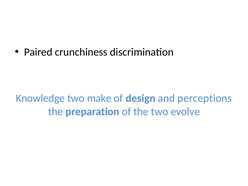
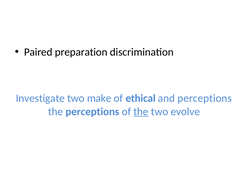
crunchiness: crunchiness -> preparation (81, 52)
Knowledge: Knowledge -> Investigate (40, 98)
design: design -> ethical (141, 98)
the preparation: preparation -> perceptions (92, 112)
the underline: none -> present (141, 112)
